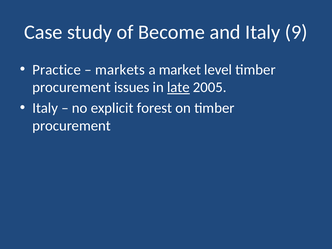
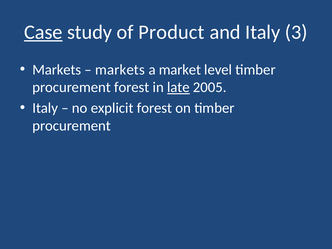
Case underline: none -> present (43, 32)
Become: Become -> Product (171, 32)
9: 9 -> 3 (296, 32)
Practice: Practice -> Markets (57, 70)
procurement issues: issues -> forest (132, 87)
